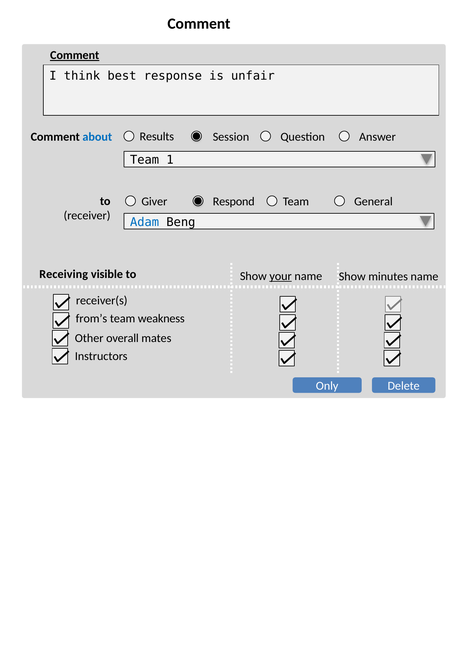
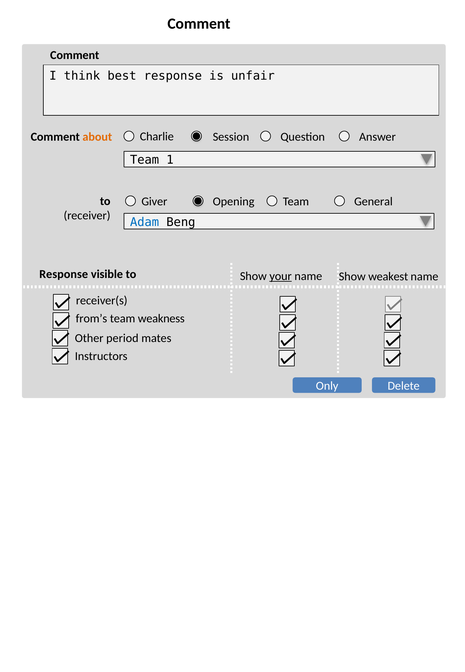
Comment underline: present -> none (75, 55)
Results: Results -> Charlie (157, 137)
about colour: blue -> orange (97, 137)
Respond: Respond -> Opening (234, 201)
Receiving: Receiving -> Response (64, 274)
minutes: minutes -> weakest (388, 277)
overall: overall -> period (122, 338)
